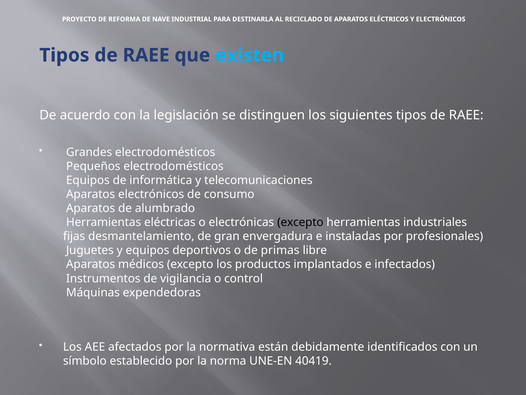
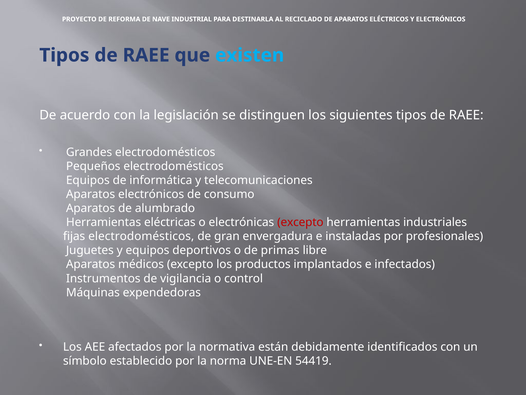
excepto colour: black -> red (300, 222)
fijas desmantelamiento: desmantelamiento -> electrodomésticos (141, 236)
40419: 40419 -> 54419 (313, 361)
